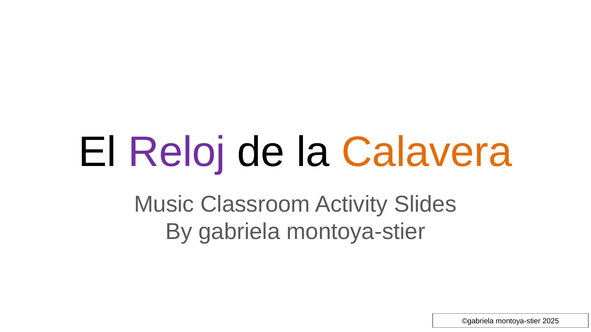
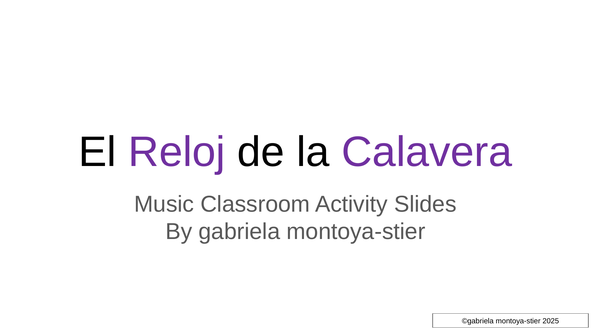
Calavera colour: orange -> purple (427, 152)
